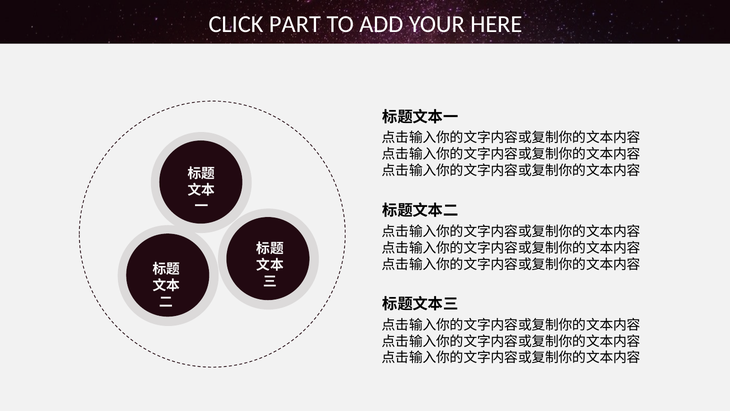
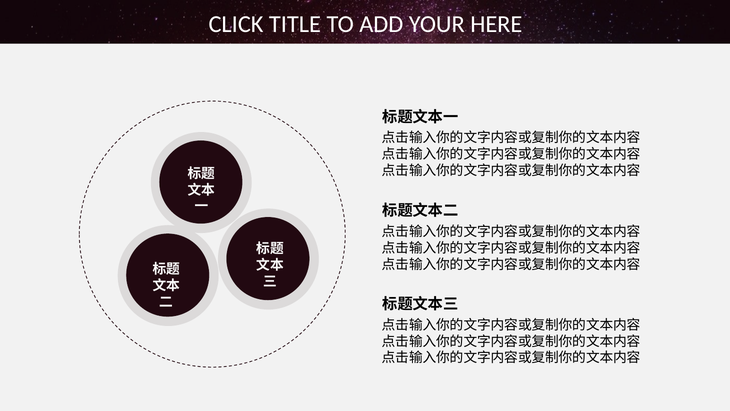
PART: PART -> TITLE (295, 24)
